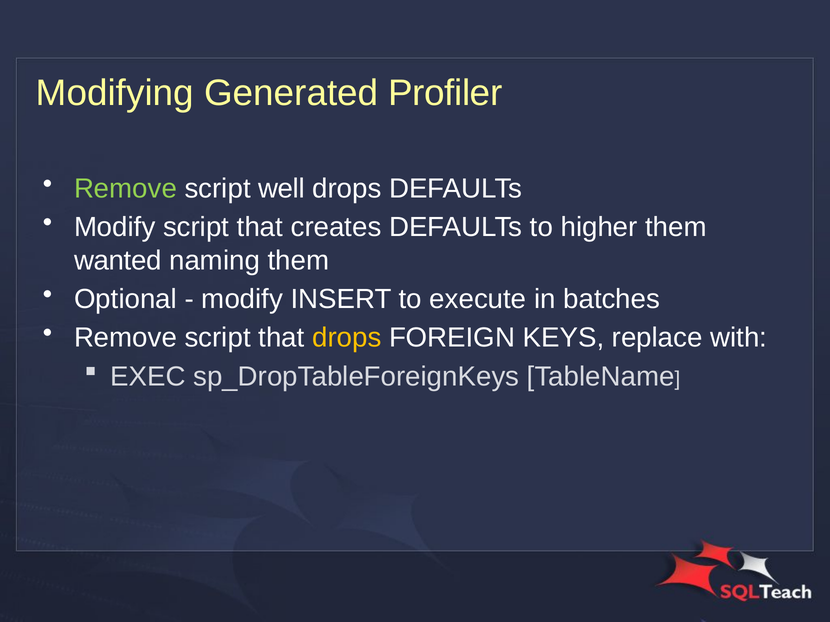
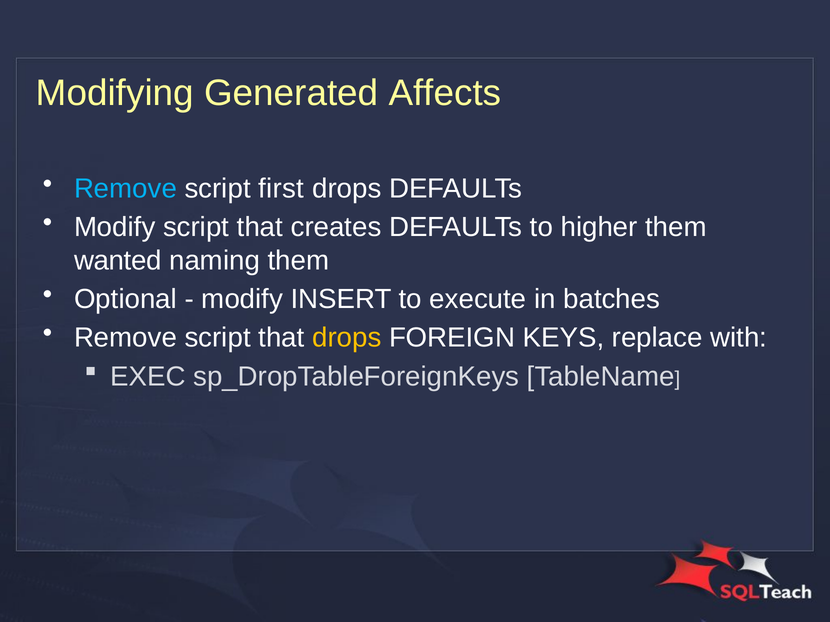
Profiler: Profiler -> Affects (445, 93)
Remove colour: light green -> light blue (125, 189)
well: well -> first (281, 189)
